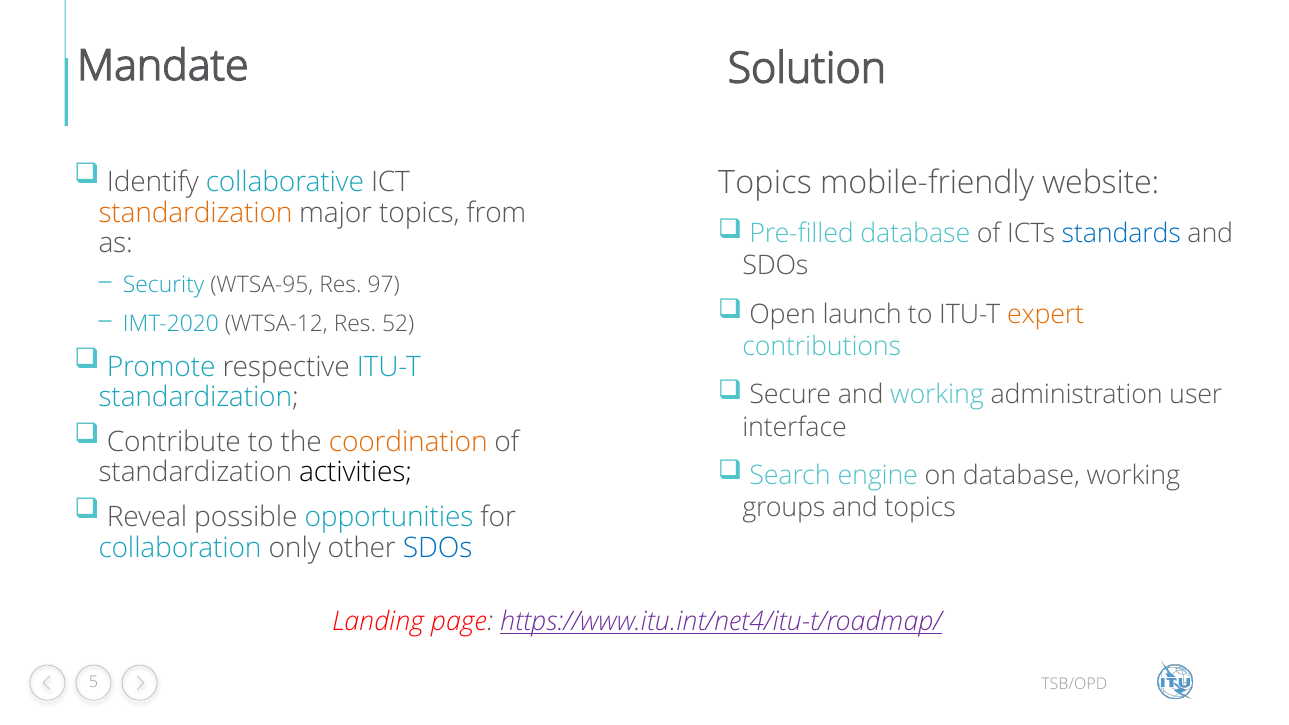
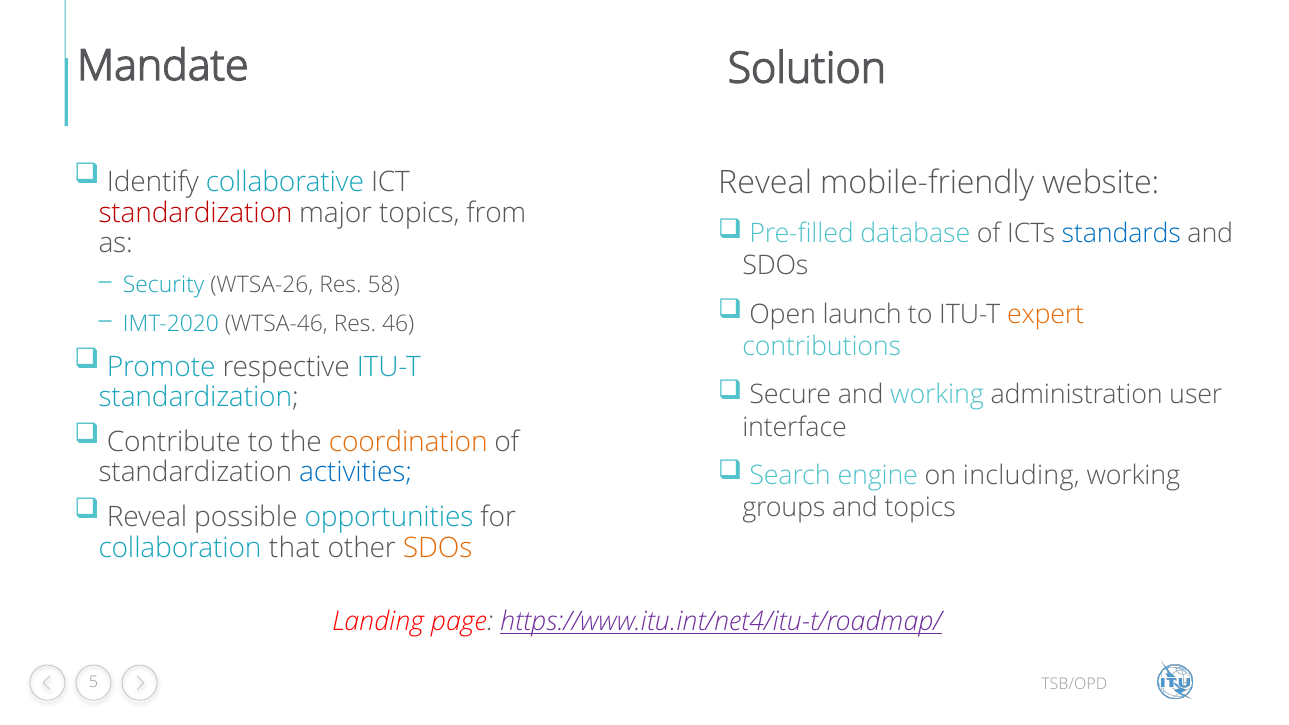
Topics: Topics -> Reveal (765, 183)
standardization colour: orange -> red (196, 213)
WTSA-95: WTSA-95 -> WTSA-26 (262, 285)
97: 97 -> 58 (384, 285)
WTSA-12: WTSA-12 -> WTSA-46 (276, 324)
52: 52 -> 46 (398, 324)
on database: database -> including (1021, 476)
activities colour: black -> blue (356, 473)
only: only -> that (294, 548)
SDOs colour: blue -> orange (438, 548)
